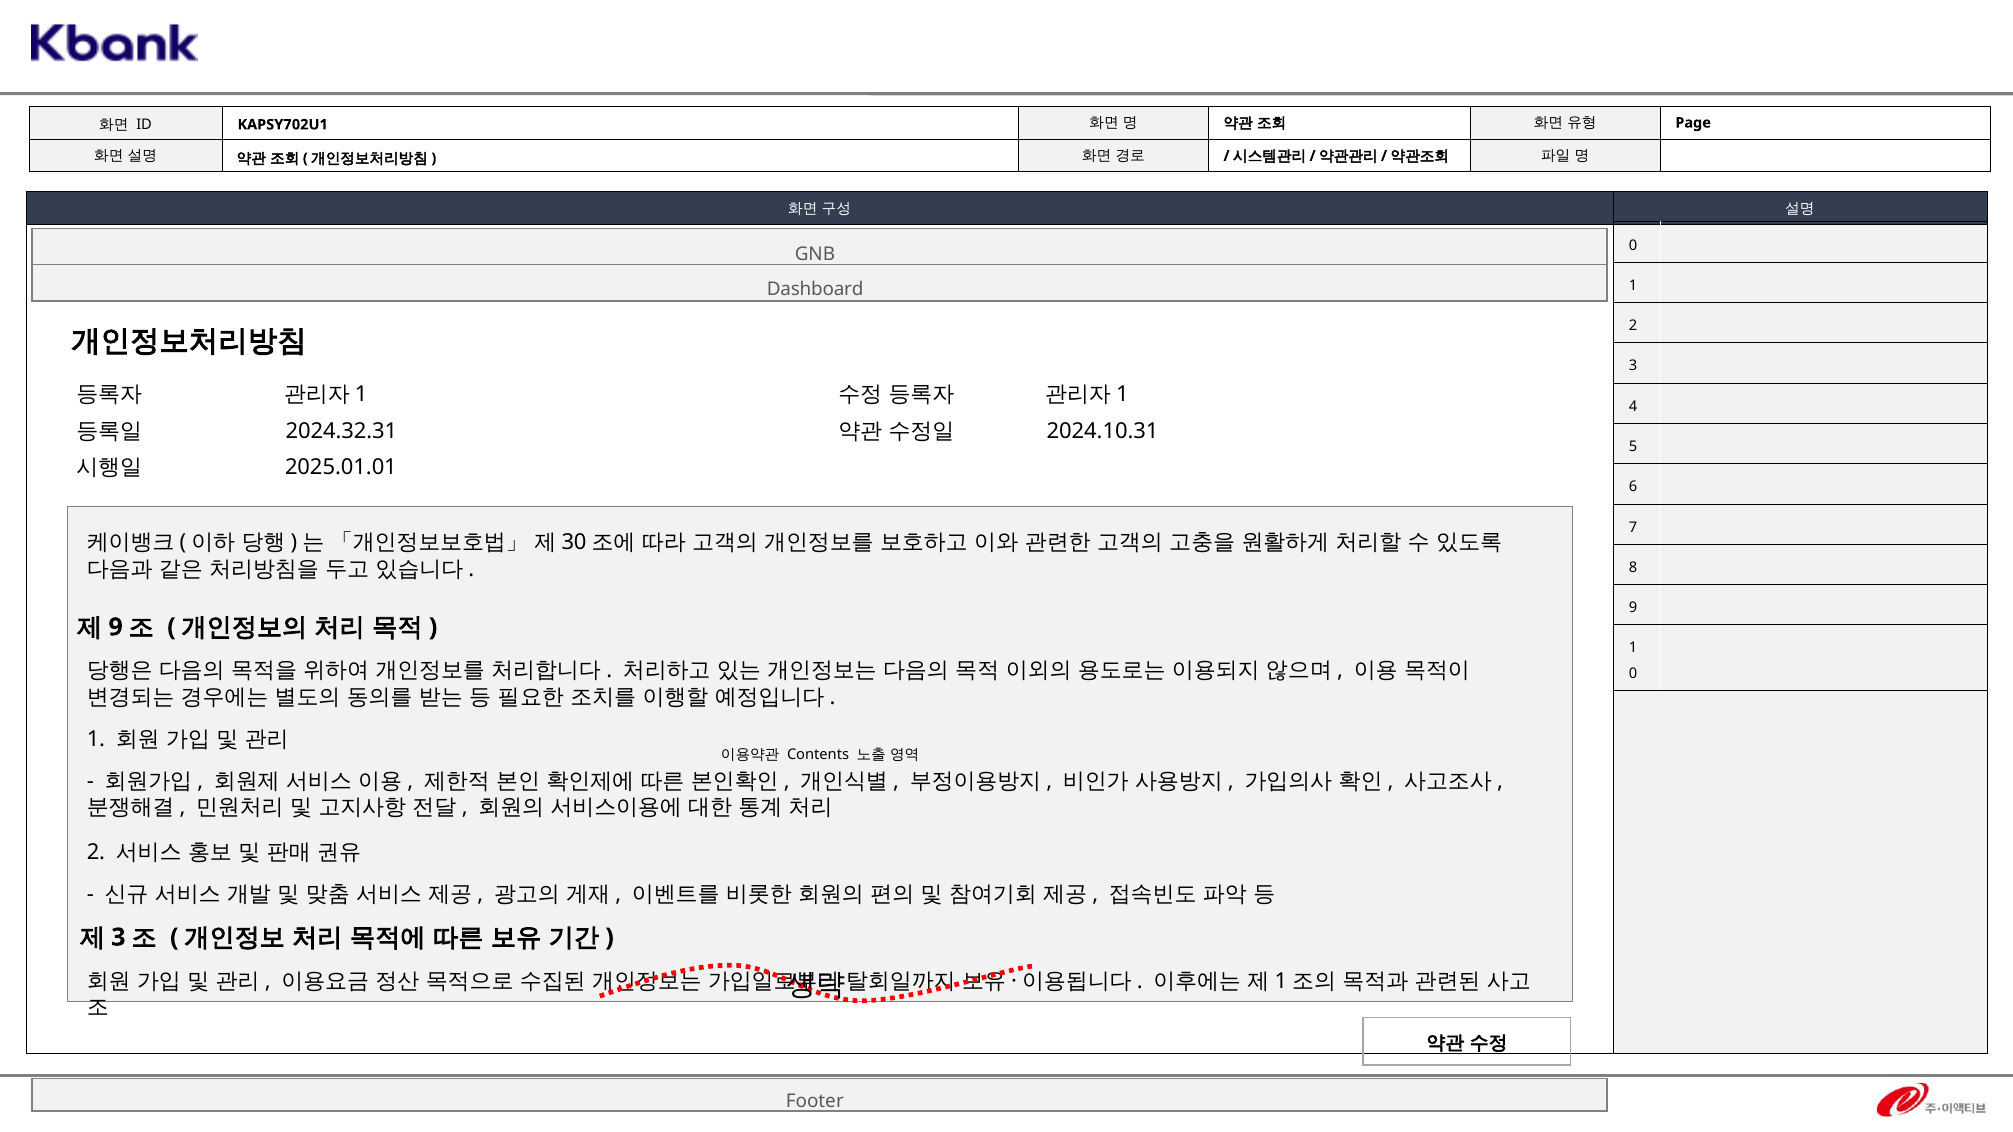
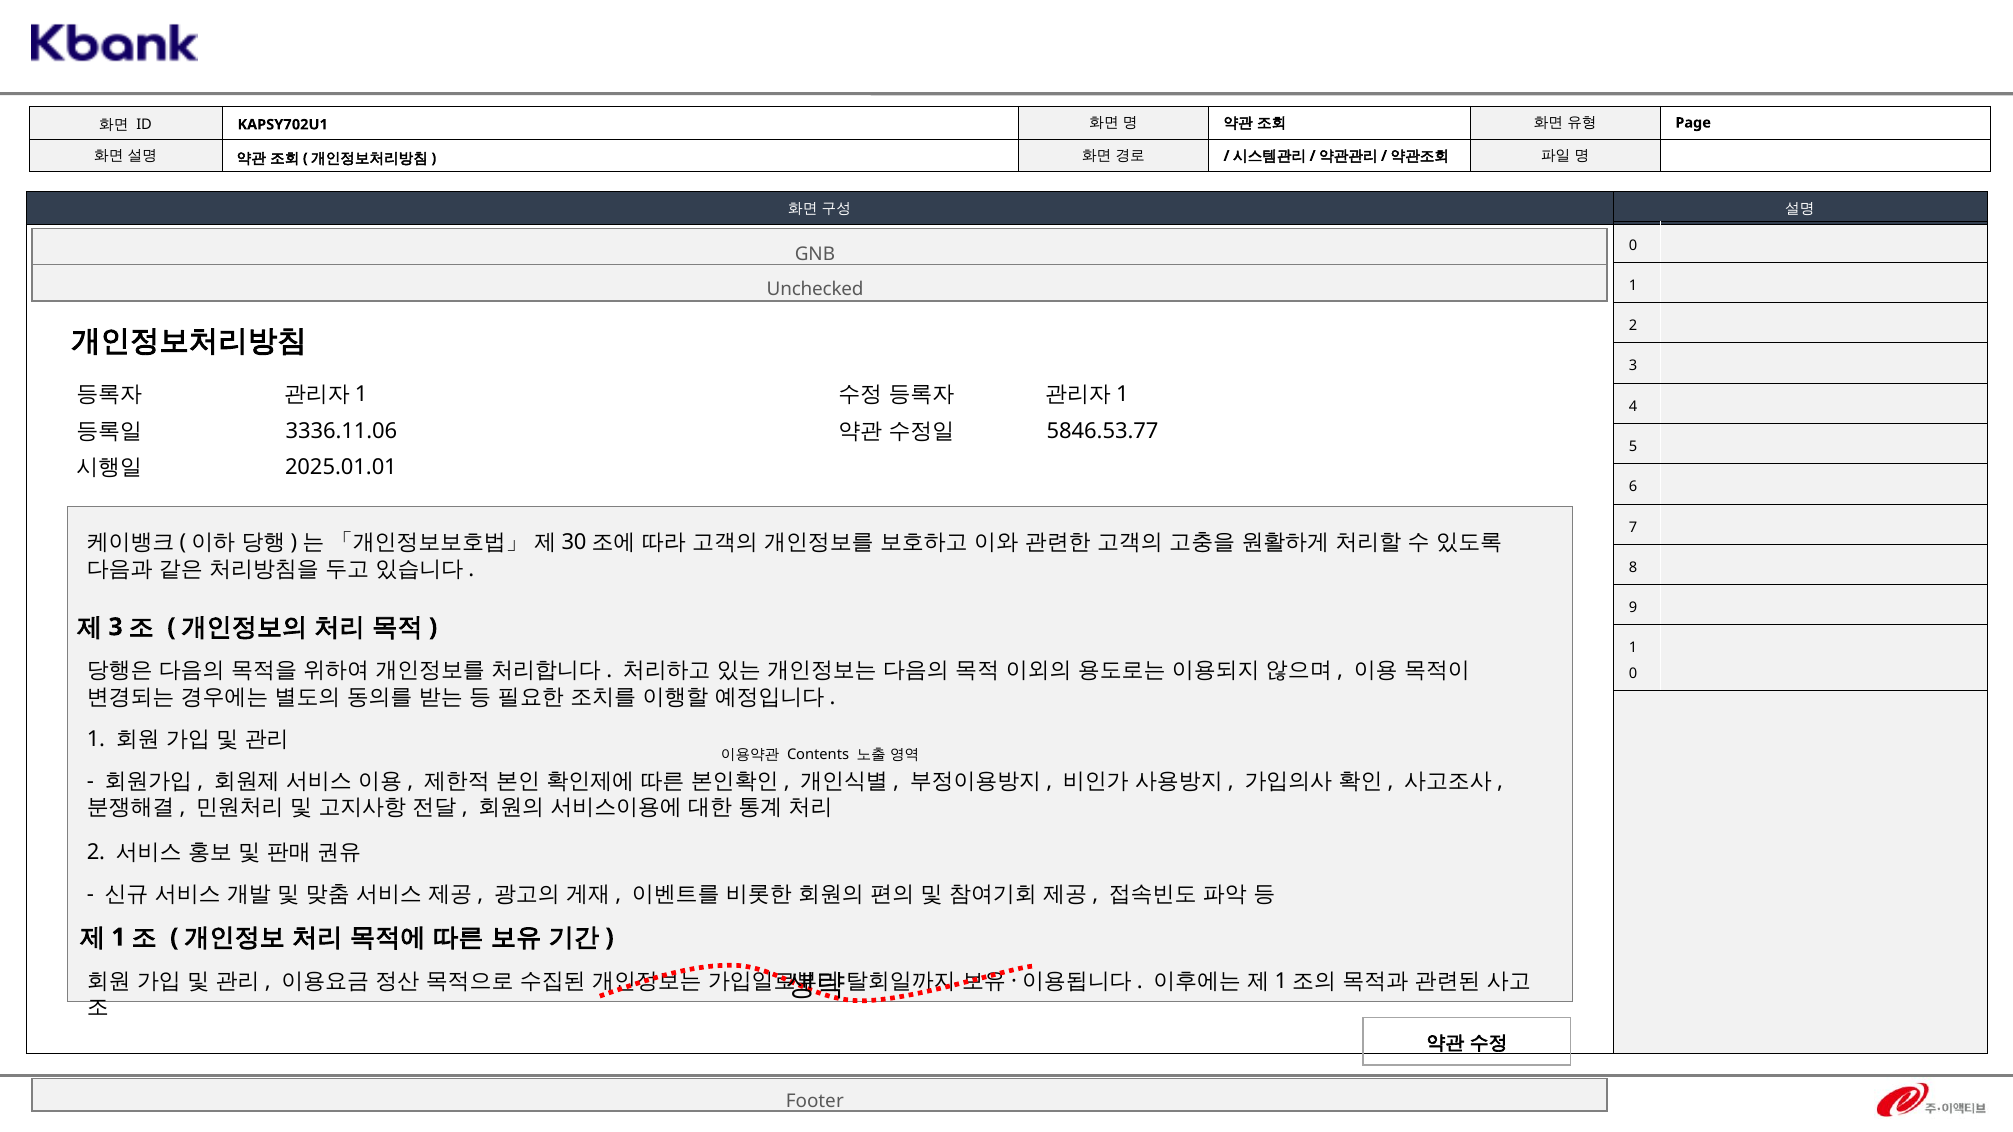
Dashboard: Dashboard -> Unchecked (815, 290)
2024.32.31: 2024.32.31 -> 3336.11.06 (341, 431)
2024.10.31: 2024.10.31 -> 5846.53.77 (1103, 431)
9: 9 -> 3 (116, 627)
3: 3 -> 1 (118, 938)
